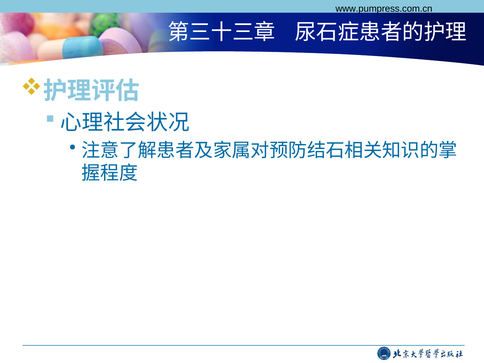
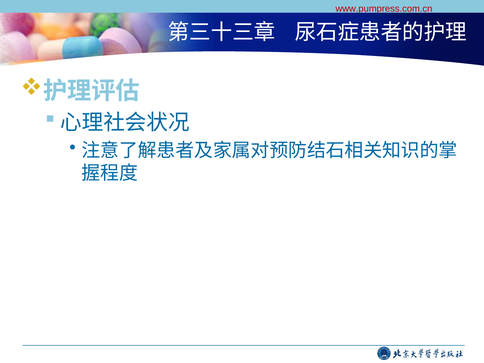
www.pumpress.com.cn colour: black -> red (384, 9)
